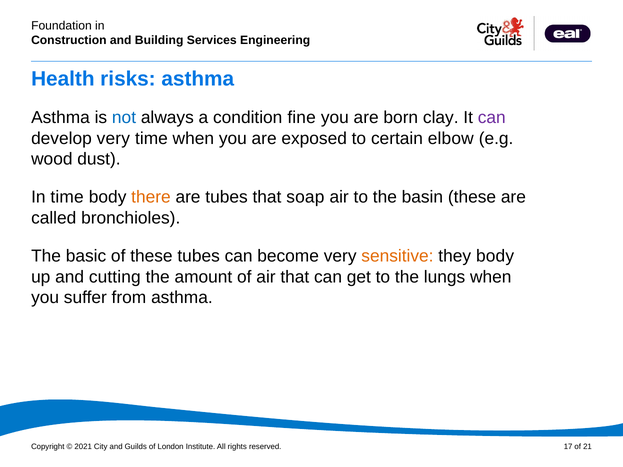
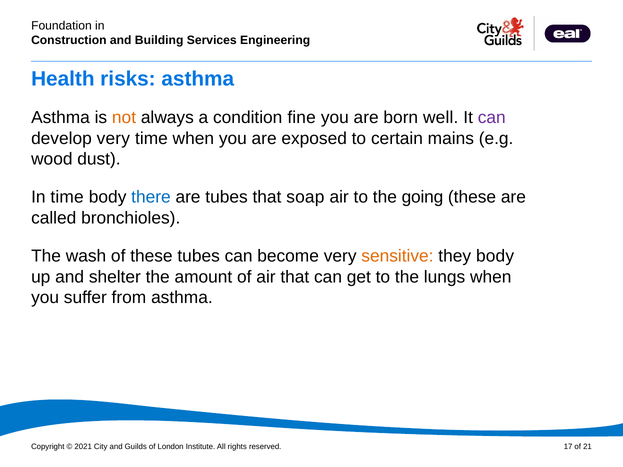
not colour: blue -> orange (124, 118)
clay: clay -> well (441, 118)
elbow: elbow -> mains (451, 138)
there colour: orange -> blue (151, 197)
basin: basin -> going (422, 197)
basic: basic -> wash (86, 256)
cutting: cutting -> shelter (115, 277)
